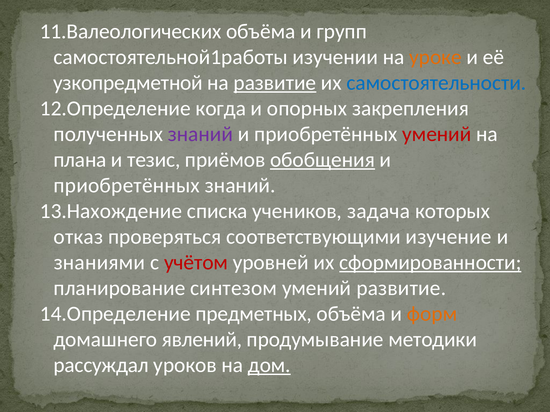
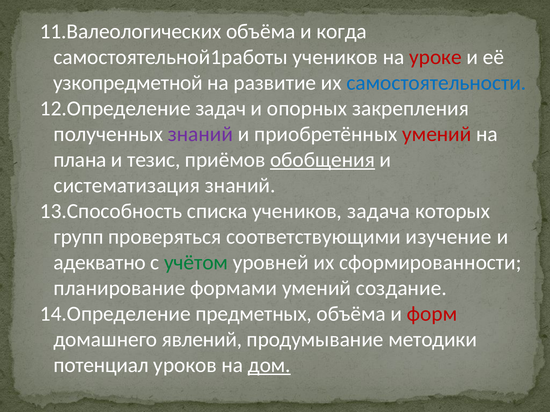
групп: групп -> когда (342, 32)
самостоятельной1работы изучении: изучении -> учеников (335, 57)
уроке colour: orange -> red (435, 57)
развитие underline: present -> none (275, 83)
когда: когда -> задач (221, 109)
приобретённых: приобретённых -> систематизация (127, 186)
13.Нахождение: 13.Нахождение -> 13.Способность (111, 211)
отказ: отказ -> групп (79, 237)
знаниями: знаниями -> адекватно (100, 263)
учётом colour: red -> green (196, 263)
сформированности underline: present -> none (430, 263)
синтезом: синтезом -> формами (234, 288)
умений развитие: развитие -> создание (401, 288)
форм colour: orange -> red (432, 314)
рассуждал: рассуждал -> потенциал (101, 365)
